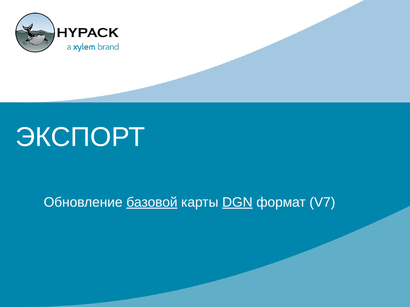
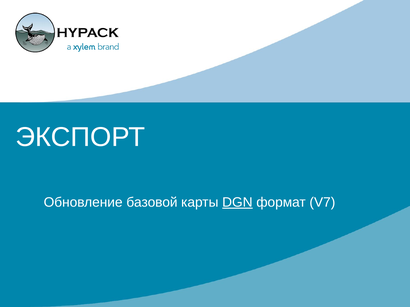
базовой underline: present -> none (152, 203)
